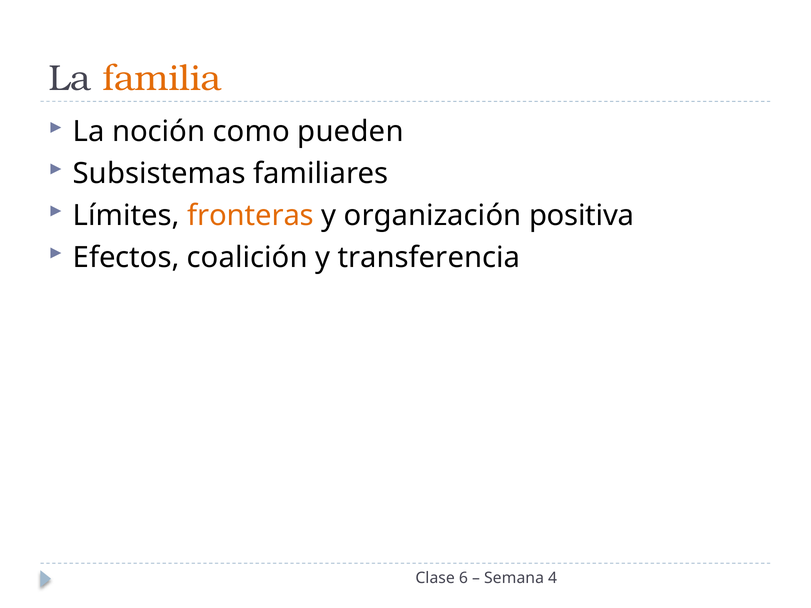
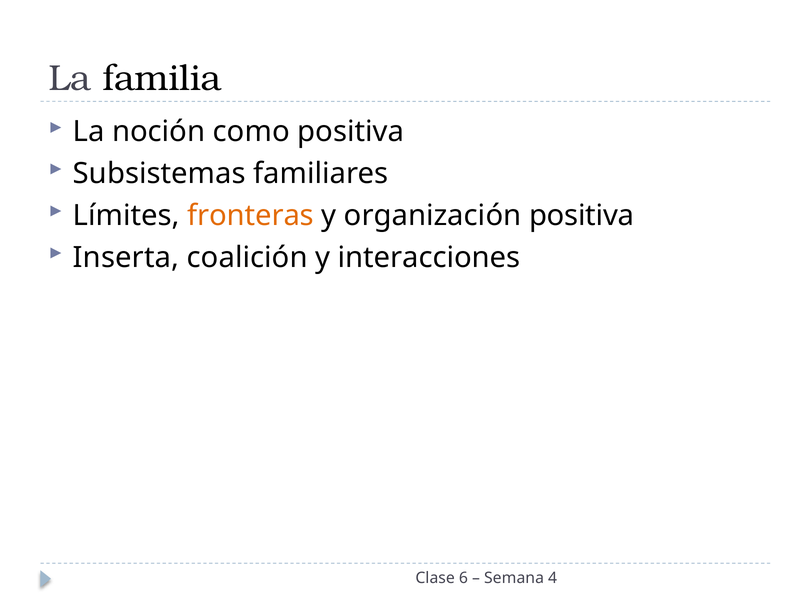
familia colour: orange -> black (162, 78)
como pueden: pueden -> positiva (351, 132)
Efectos: Efectos -> Inserta (126, 258)
transferencia: transferencia -> interacciones (429, 258)
